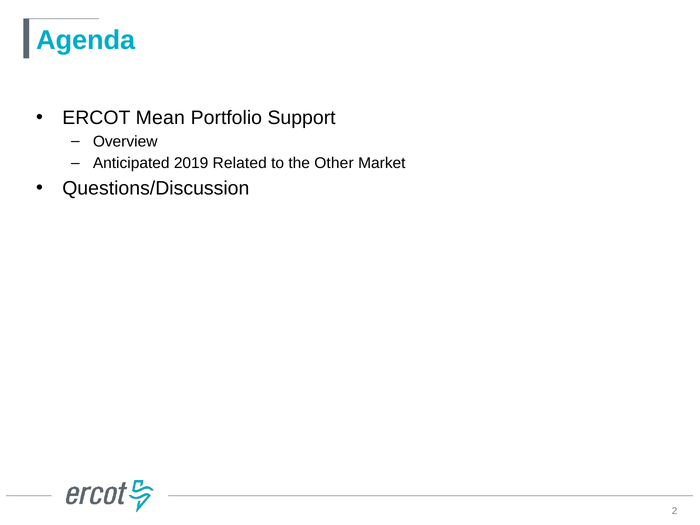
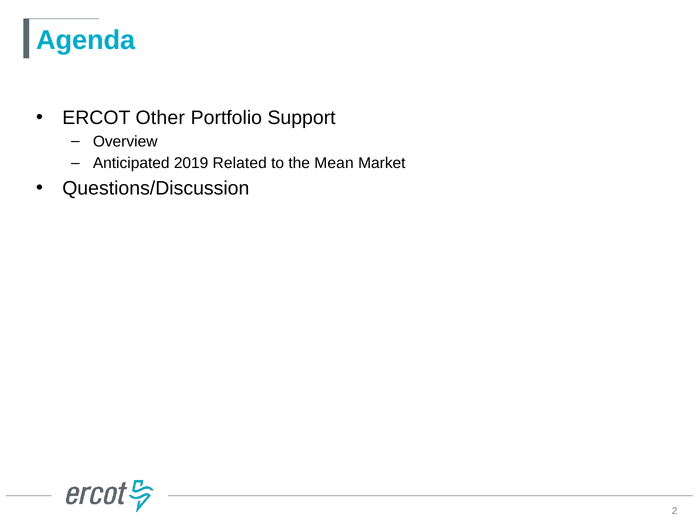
Mean: Mean -> Other (160, 118)
Other: Other -> Mean (334, 163)
